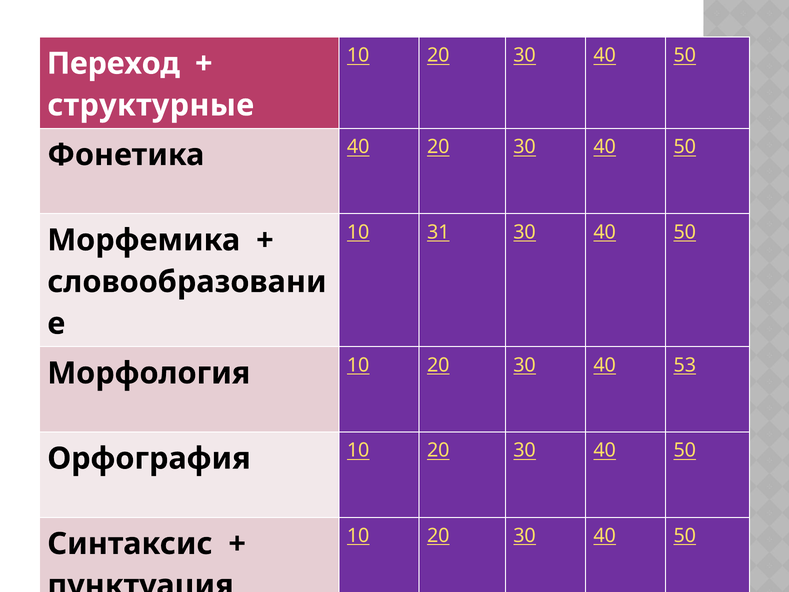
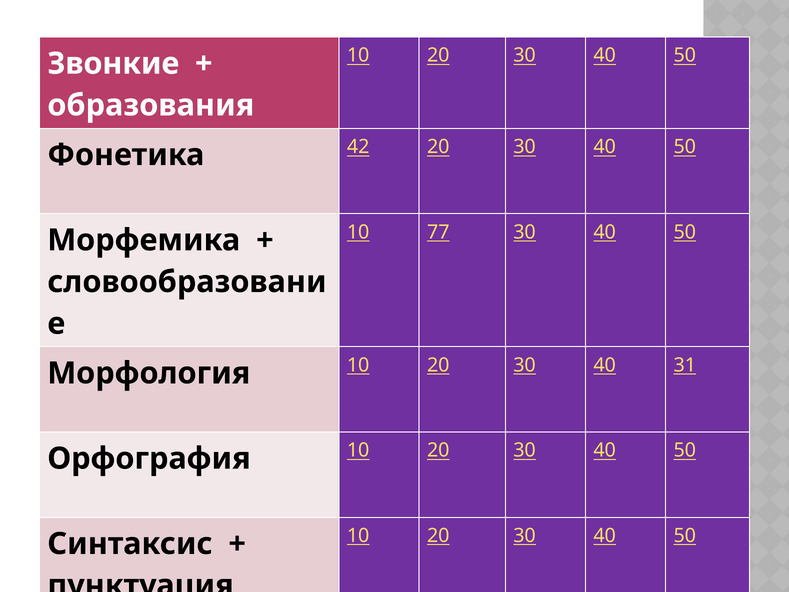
Переход: Переход -> Звонкие (113, 64)
структурные: структурные -> образования (151, 105)
Фонетика 40: 40 -> 42 (358, 147)
31: 31 -> 77 (438, 232)
53: 53 -> 31 (685, 365)
